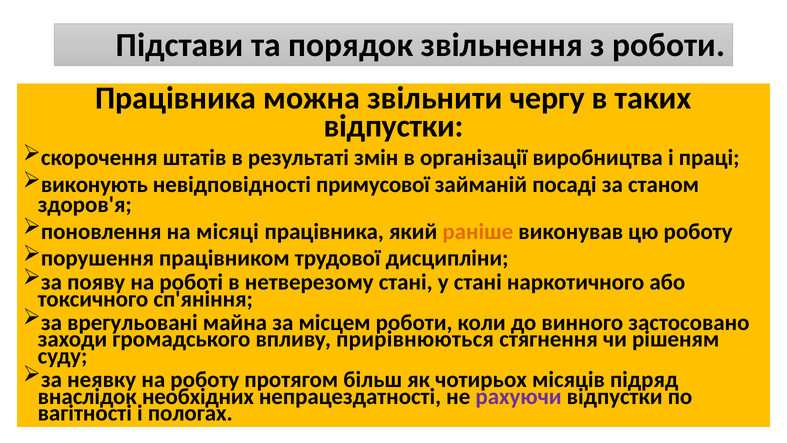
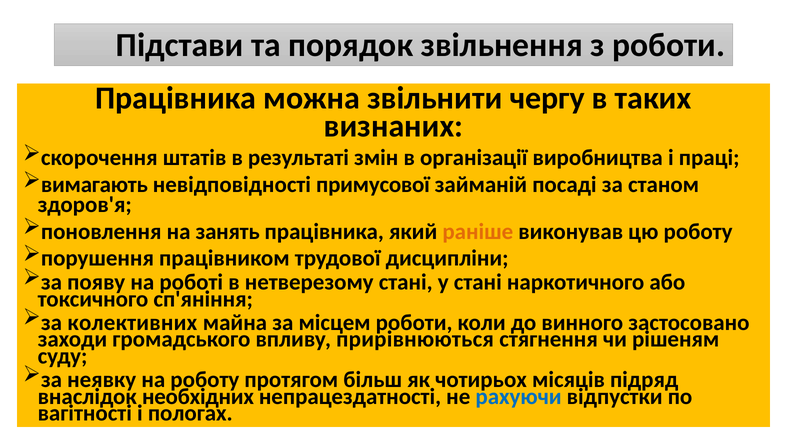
відпустки: відпустки -> визнаних (393, 126)
виконують: виконують -> вимагають (94, 184)
місяці: місяці -> занять (228, 231)
врегульовані: врегульовані -> колективних (132, 322)
рахуючи colour: purple -> blue (519, 396)
